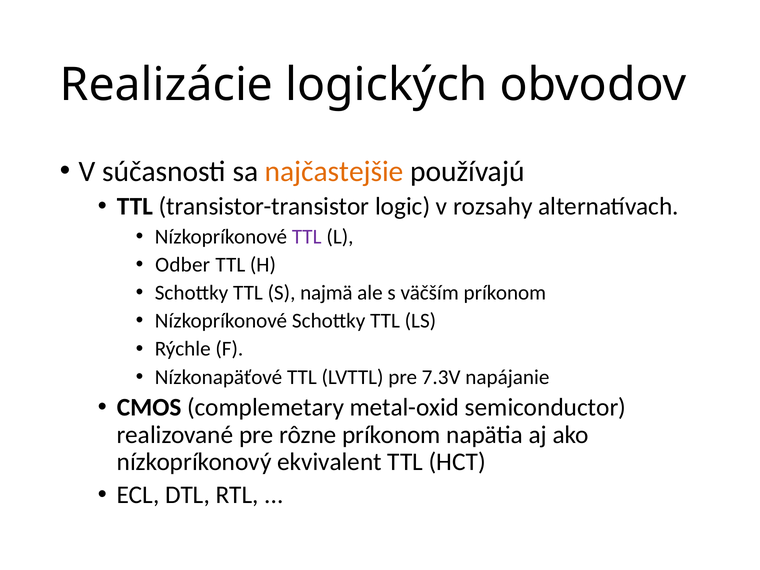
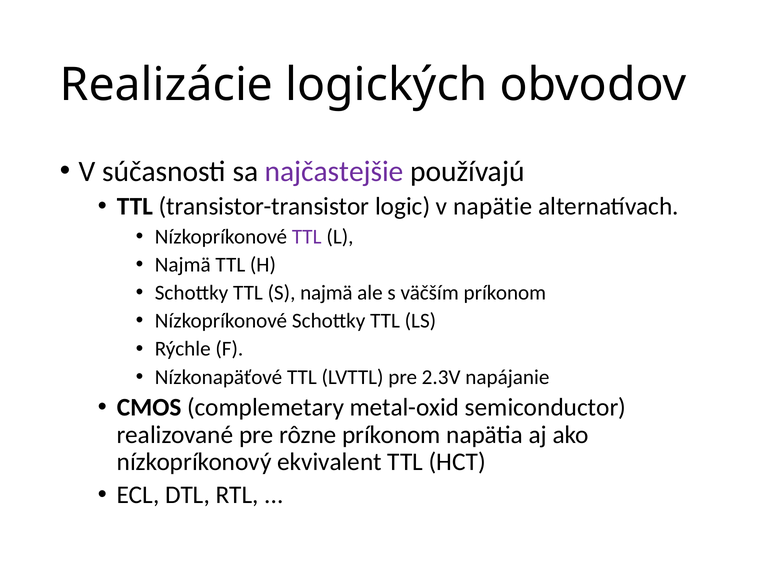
najčastejšie colour: orange -> purple (334, 171)
rozsahy: rozsahy -> napätie (493, 206)
Odber: Odber -> Najmä (183, 265)
7.3V: 7.3V -> 2.3V (441, 377)
